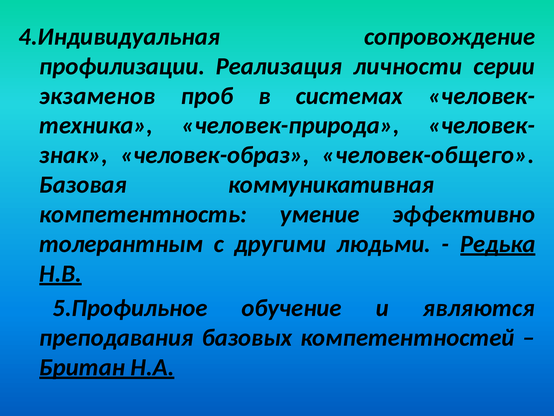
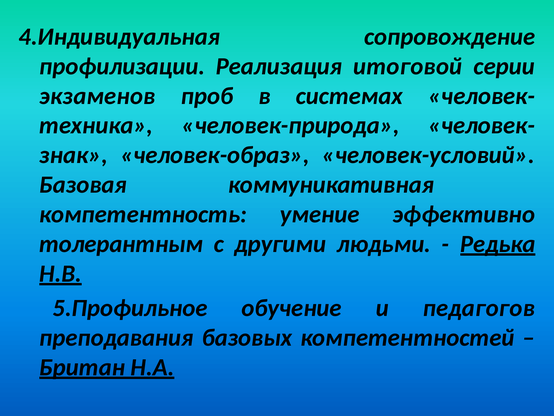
личности: личности -> итоговой (408, 66)
человек-общего: человек-общего -> человек-условий (428, 155)
являются: являются -> педагогов (479, 308)
